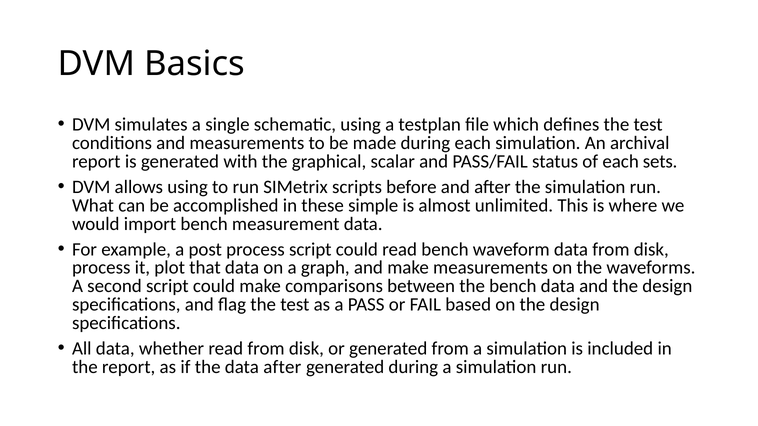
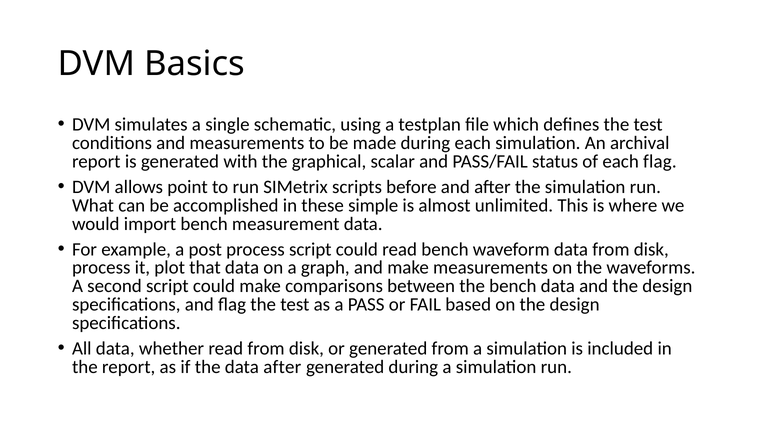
each sets: sets -> flag (660, 162)
allows using: using -> point (188, 187)
